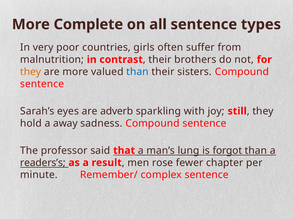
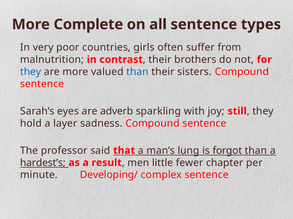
they colour: orange -> blue (31, 72)
away: away -> layer (65, 124)
readers’s: readers’s -> hardest’s (43, 163)
rose: rose -> little (163, 163)
Remember/: Remember/ -> Developing/ (109, 175)
